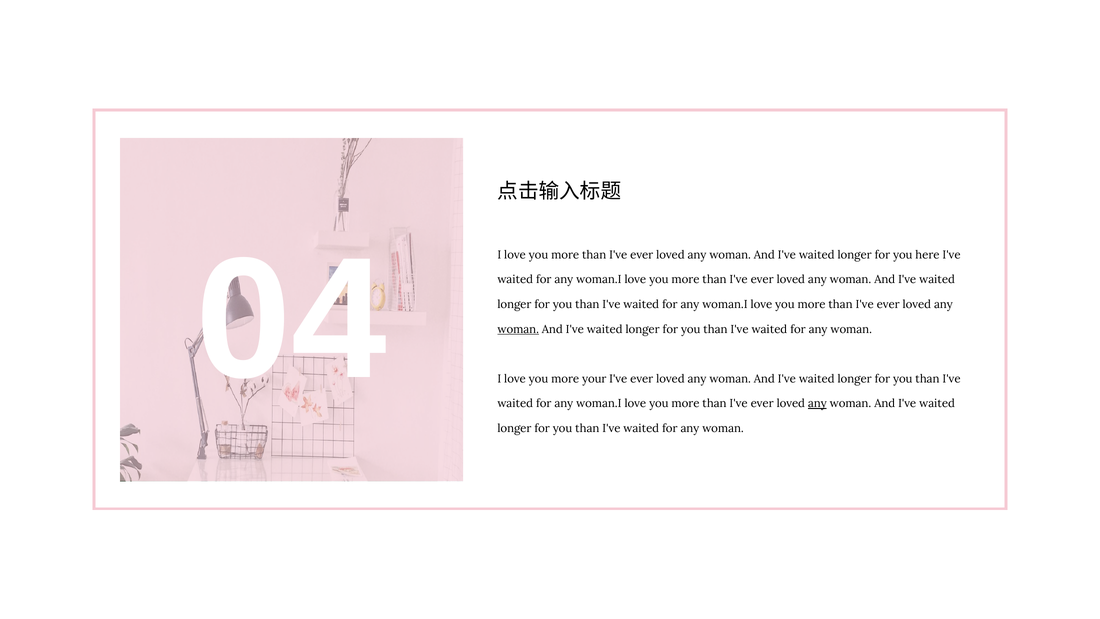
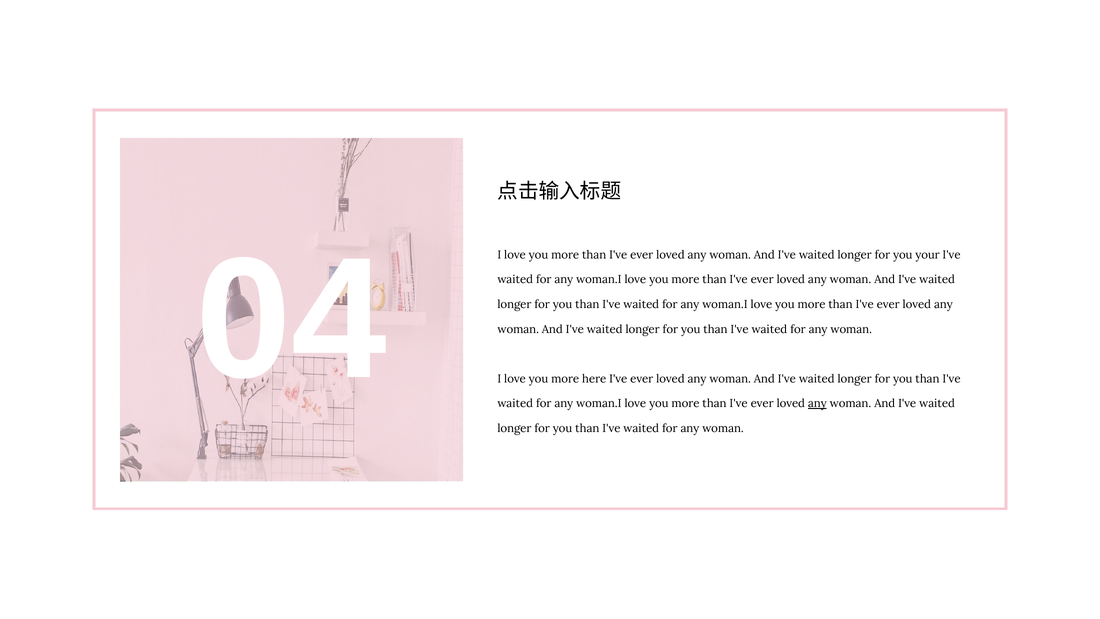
here: here -> your (927, 255)
woman underline: present -> none (518, 329)
your: your -> here (594, 379)
